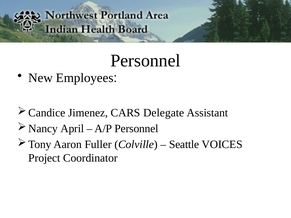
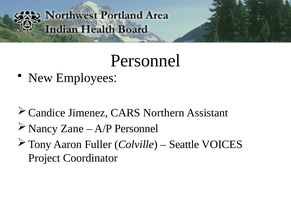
Delegate: Delegate -> Northern (164, 113)
April: April -> Zane (72, 129)
